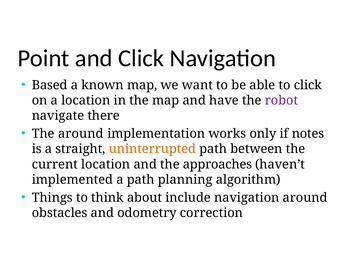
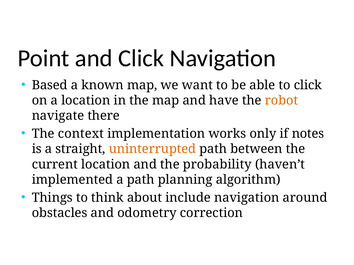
robot colour: purple -> orange (281, 101)
The around: around -> context (81, 134)
approaches: approaches -> probability (217, 165)
